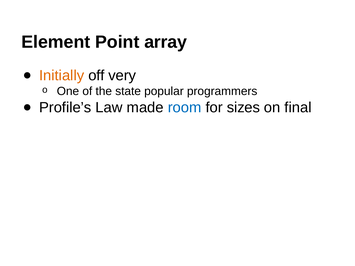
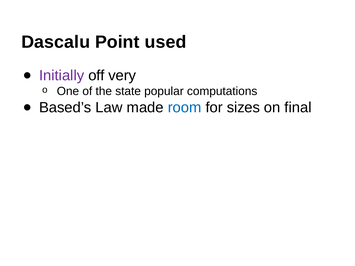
Element: Element -> Dascalu (56, 42)
array: array -> used (165, 42)
Initially colour: orange -> purple (62, 76)
programmers: programmers -> computations (222, 91)
Profile’s: Profile’s -> Based’s (65, 108)
